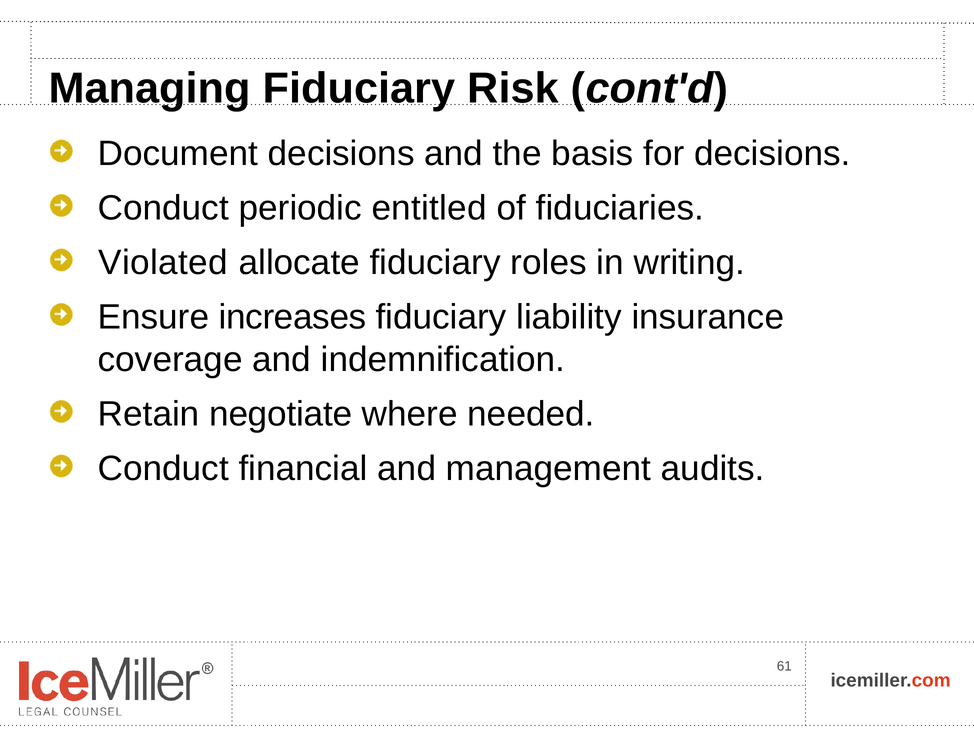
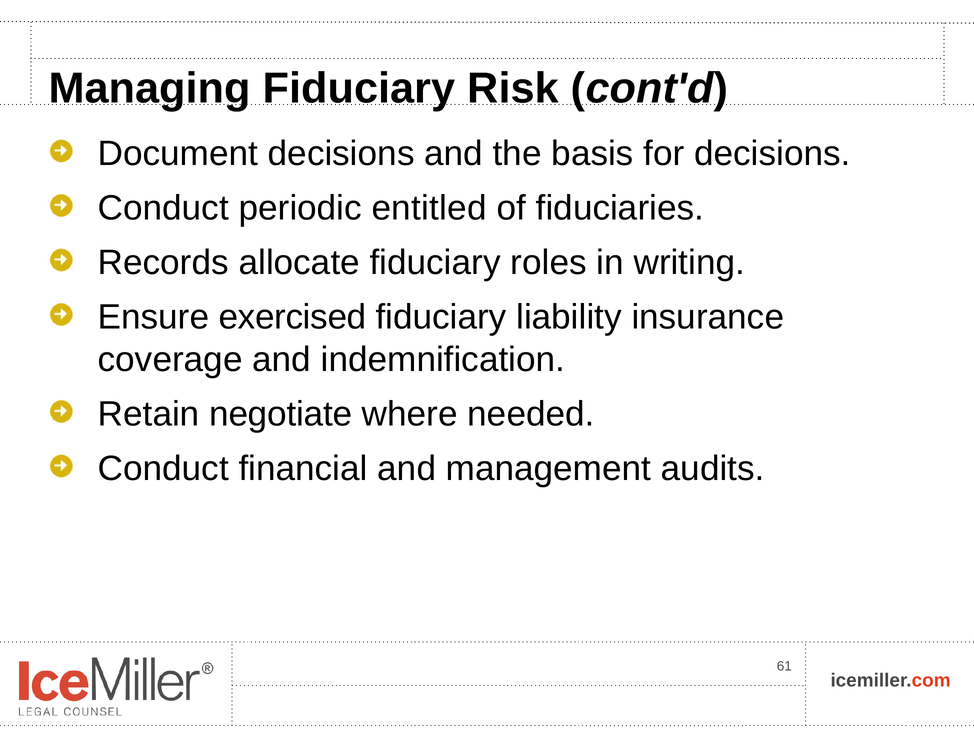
Violated: Violated -> Records (163, 262)
increases: increases -> exercised (293, 317)
